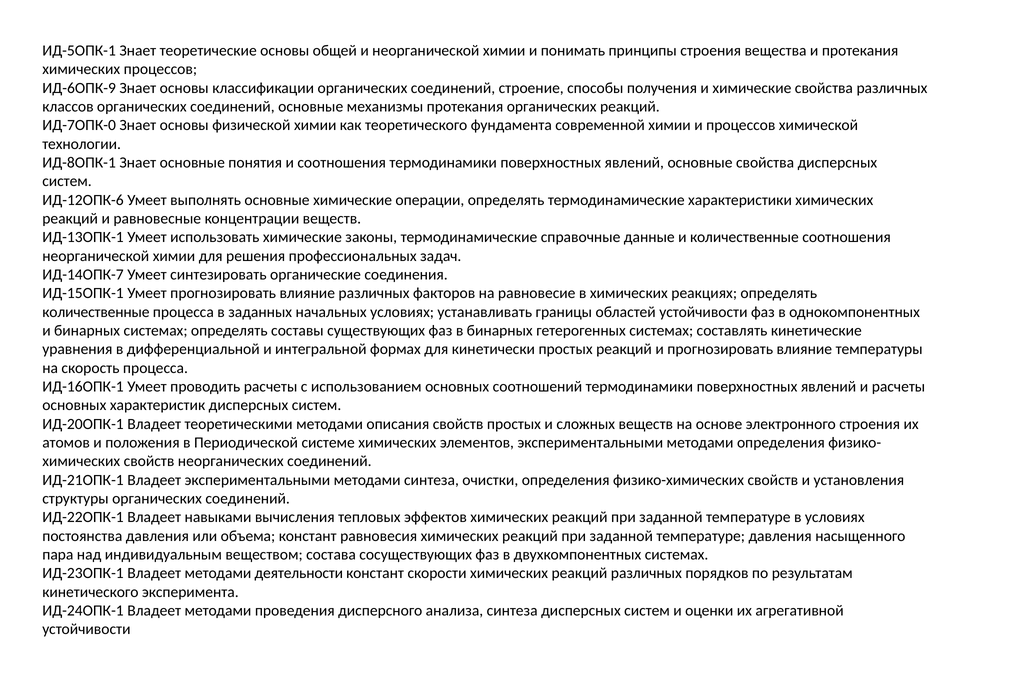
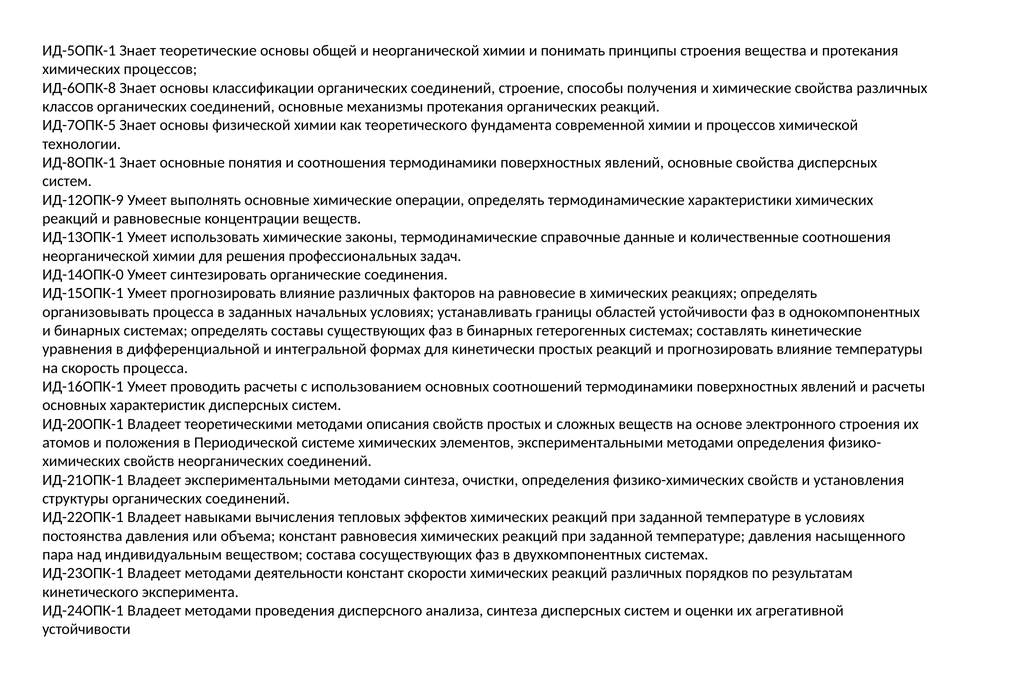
ИД-6ОПК-9: ИД-6ОПК-9 -> ИД-6ОПК-8 (79, 88)
ИД-7ОПК-0: ИД-7ОПК-0 -> ИД-7ОПК-5 (79, 125)
ИД-12ОПК-6: ИД-12ОПК-6 -> ИД-12ОПК-9 (83, 200)
ИД-14ОПК-7: ИД-14ОПК-7 -> ИД-14ОПК-0 (83, 275)
количественные: количественные -> организовывать (96, 312)
